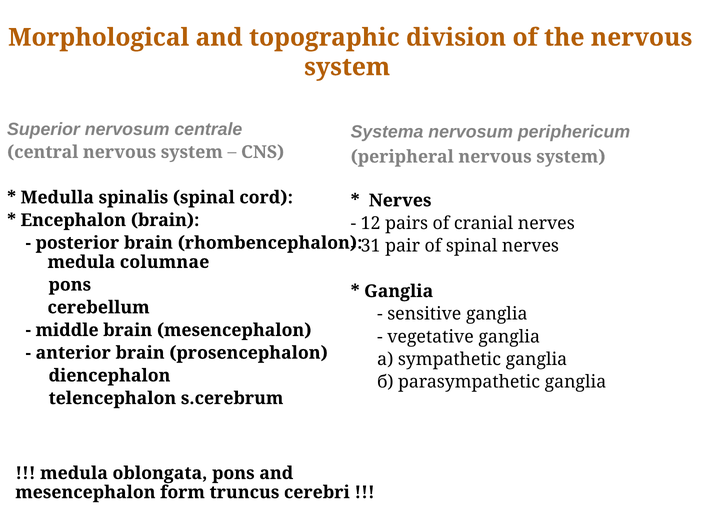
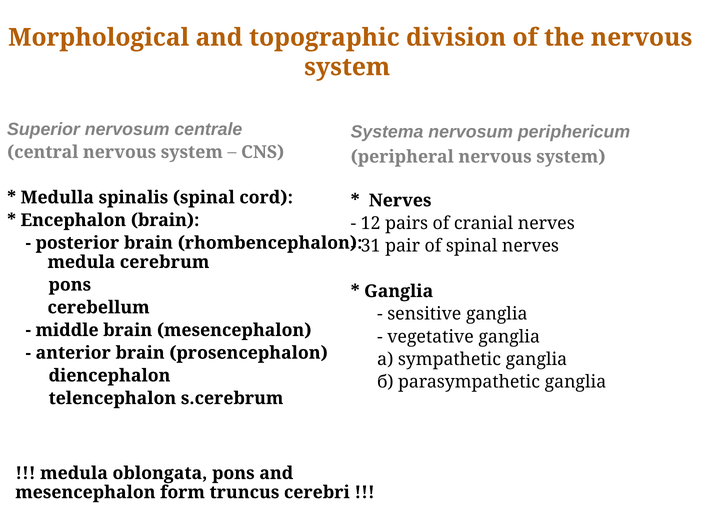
columnae: columnae -> cerebrum (165, 262)
